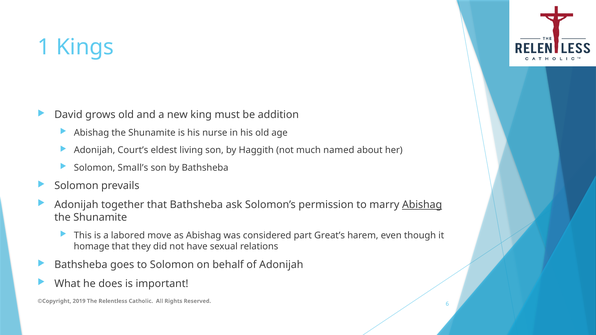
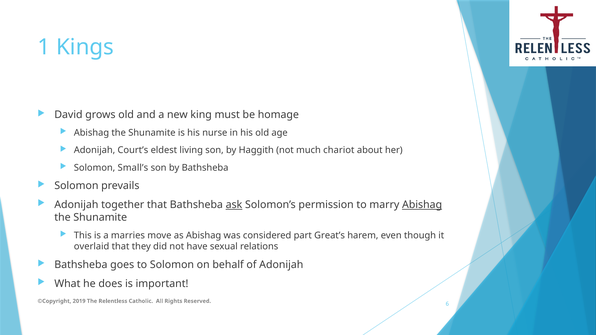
addition: addition -> homage (278, 115)
named: named -> chariot (339, 150)
ask underline: none -> present (234, 205)
labored: labored -> marries (128, 236)
homage: homage -> overlaid (92, 247)
